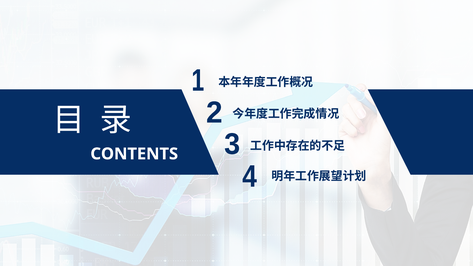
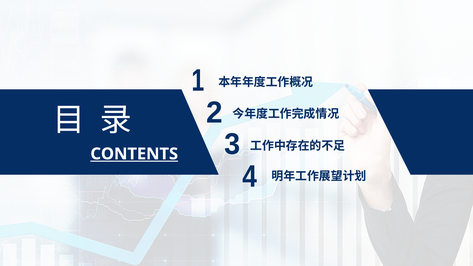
CONTENTS underline: none -> present (134, 154)
